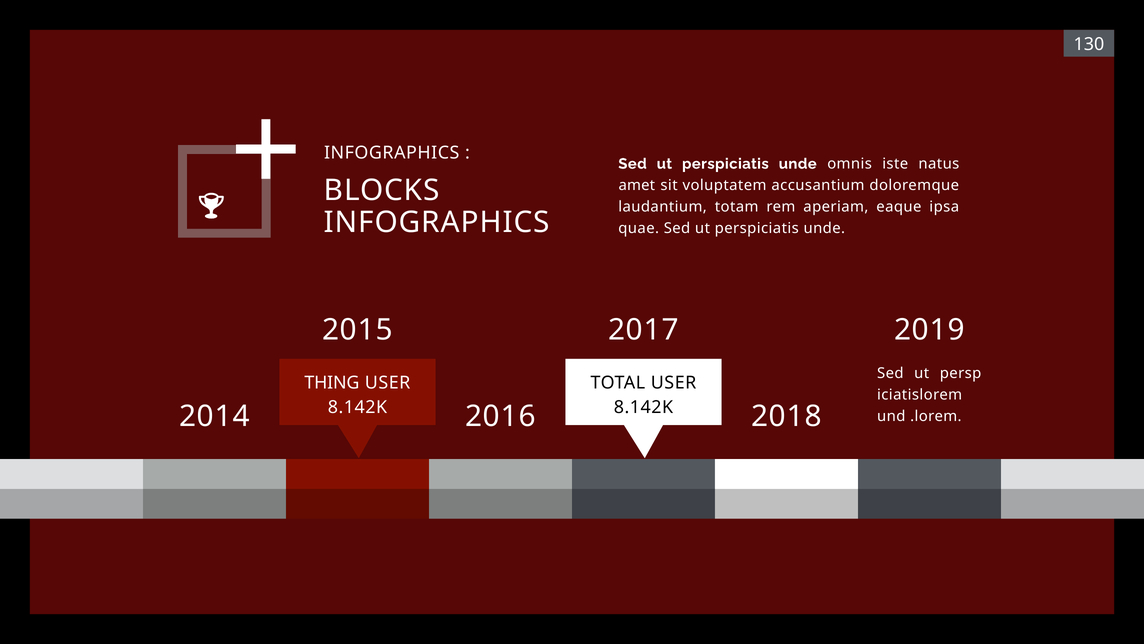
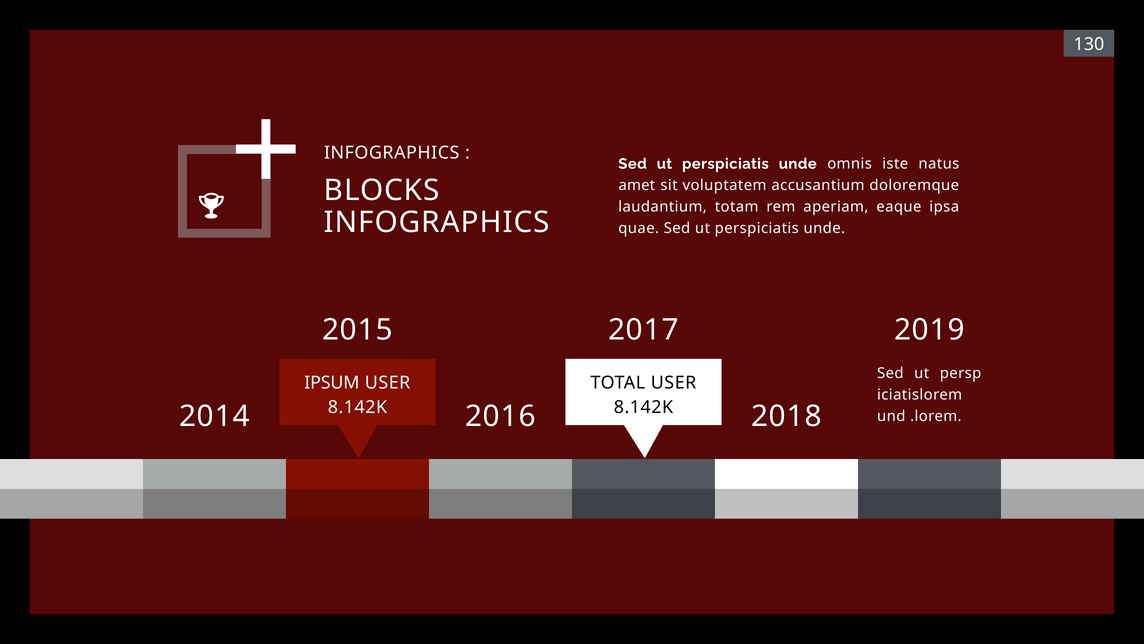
THING: THING -> IPSUM (332, 382)
